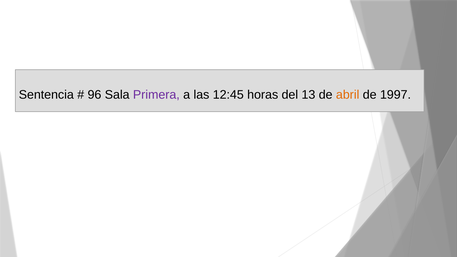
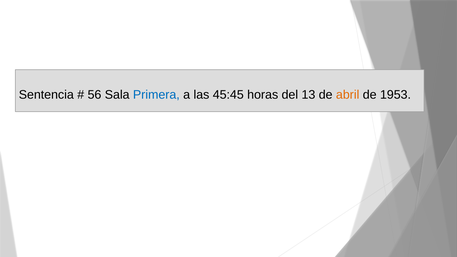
96: 96 -> 56 (94, 95)
Primera colour: purple -> blue (156, 95)
12:45: 12:45 -> 45:45 (228, 95)
1997: 1997 -> 1953 (395, 95)
